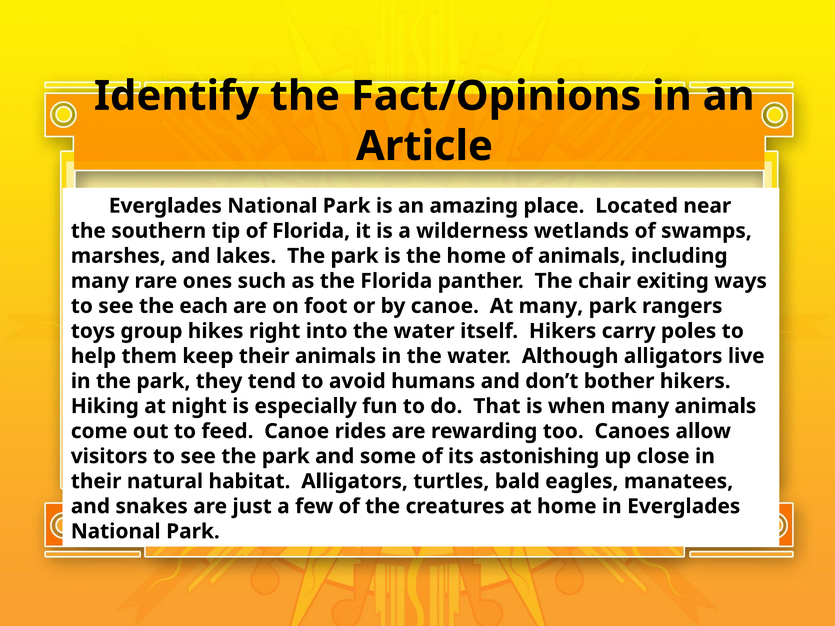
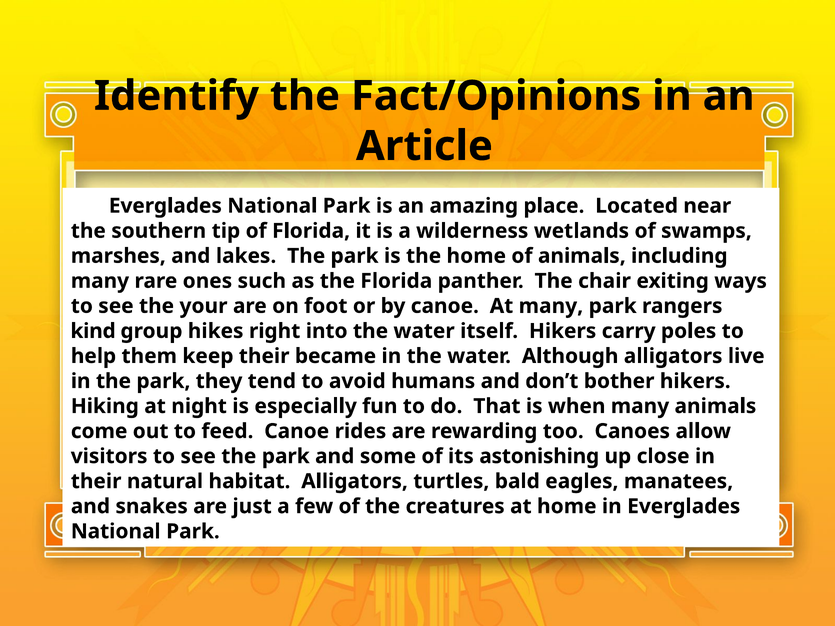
each: each -> your (204, 306)
toys: toys -> kind (93, 331)
their animals: animals -> became (336, 356)
